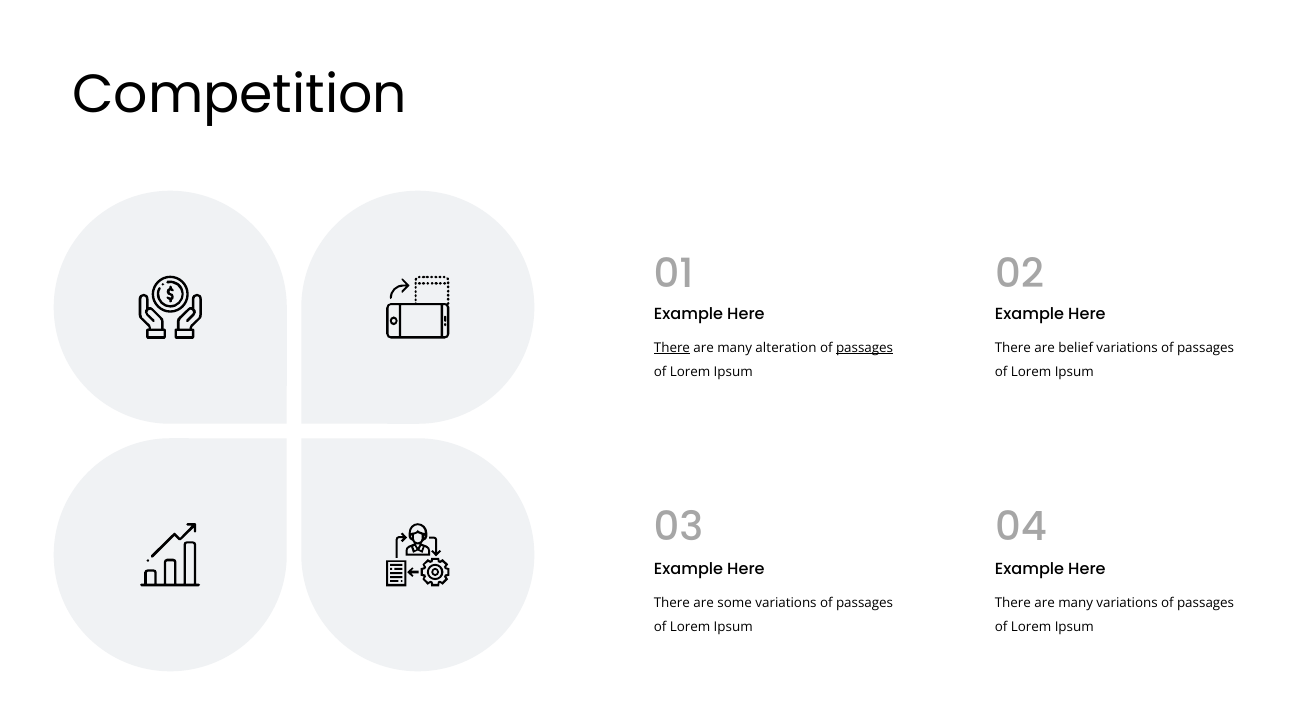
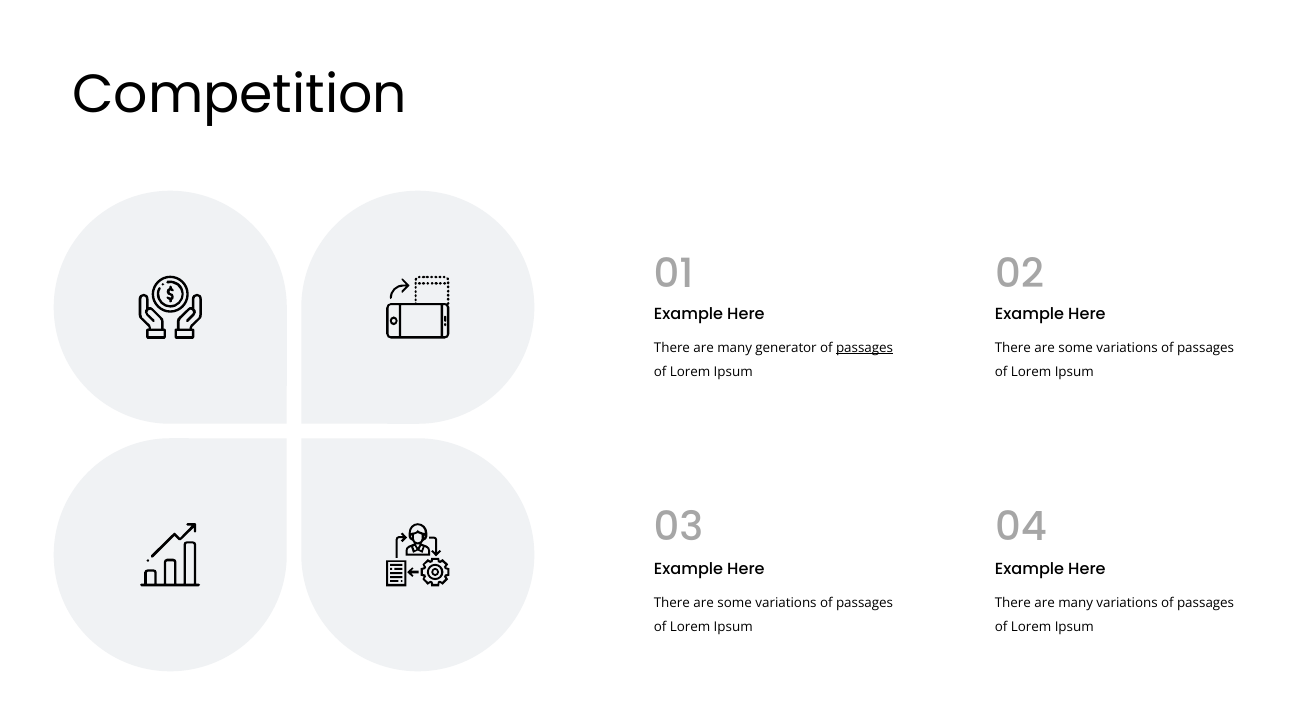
There underline: present -> none (672, 348)
alteration: alteration -> generator (786, 348)
belief: belief -> some (1076, 348)
